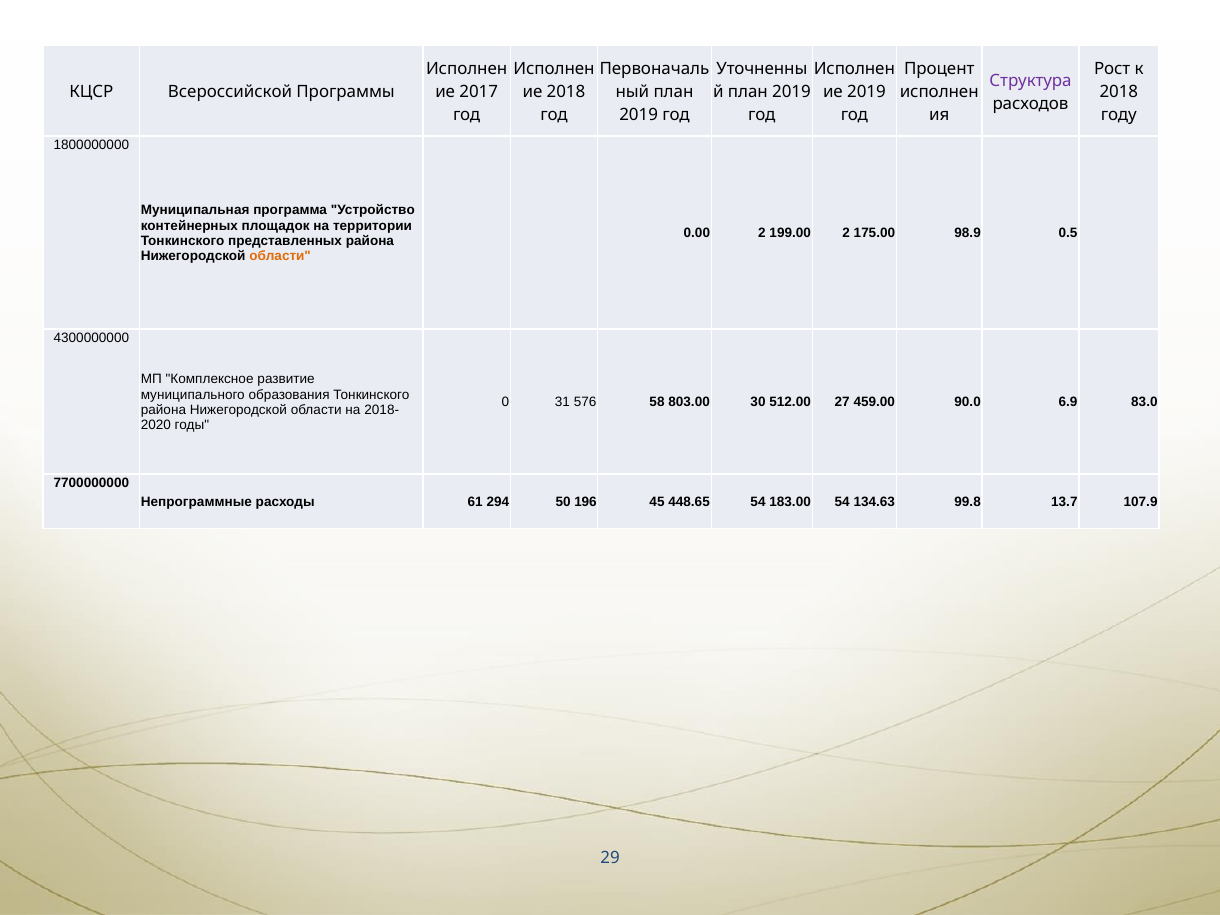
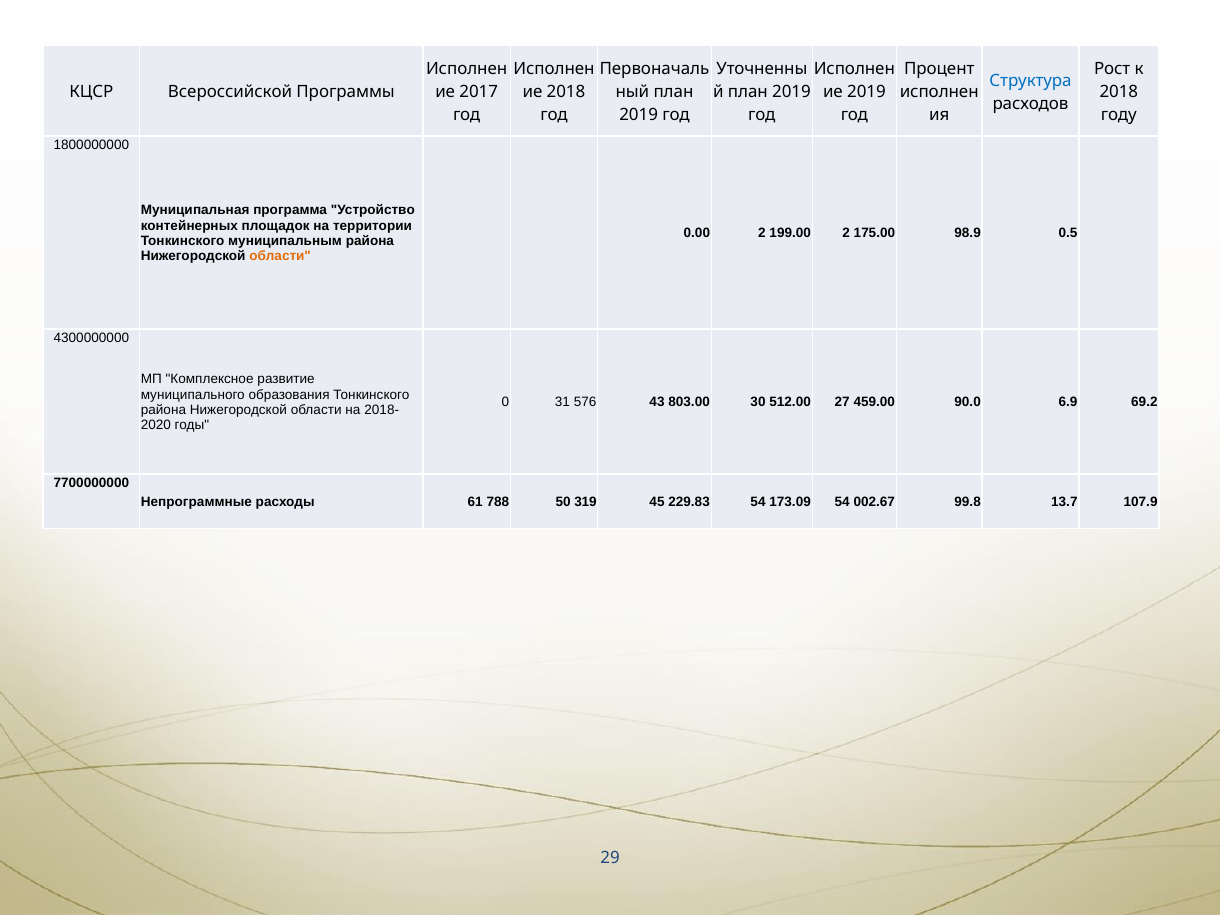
Структура colour: purple -> blue (1031, 80)
представленных: представленных -> муниципальным (285, 241)
58: 58 -> 43 (657, 402)
83.0: 83.0 -> 69.2 (1144, 402)
294: 294 -> 788 (498, 502)
196: 196 -> 319 (585, 502)
448.65: 448.65 -> 229.83 (689, 502)
183.00: 183.00 -> 173.09 (790, 502)
134.63: 134.63 -> 002.67 (874, 502)
